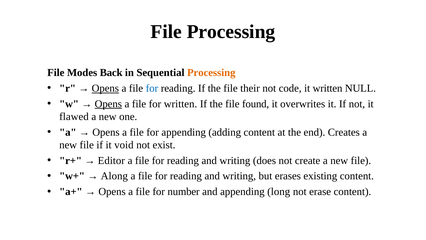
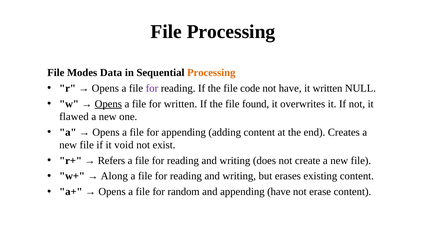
Back: Back -> Data (111, 73)
Opens underline: present -> none (105, 88)
for colour: blue -> purple (152, 88)
their: their -> code (250, 88)
not code: code -> have (290, 88)
Editor: Editor -> Refers (111, 160)
number: number -> random (184, 191)
appending long: long -> have (279, 191)
